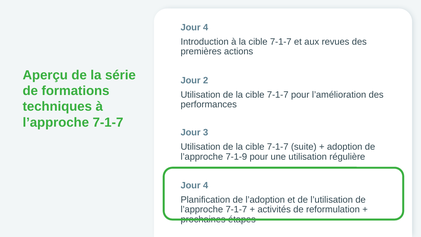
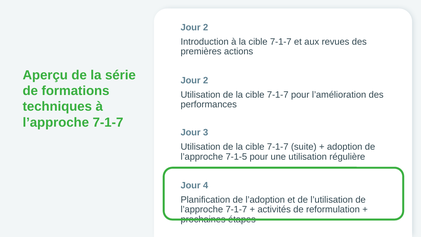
4: 4 -> 2 (206, 27)
7-1-9: 7-1-9 -> 7-1-5 (236, 157)
